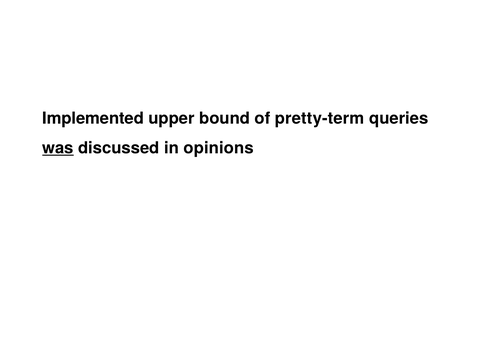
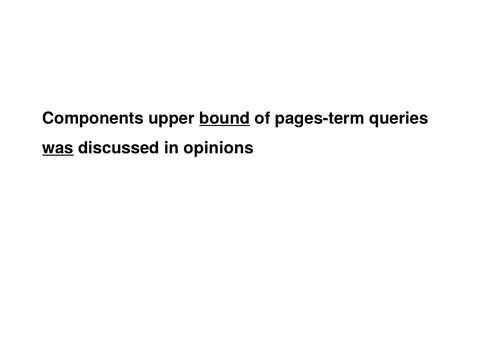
Implemented: Implemented -> Components (93, 118)
bound underline: none -> present (225, 118)
pretty-term: pretty-term -> pages-term (320, 118)
